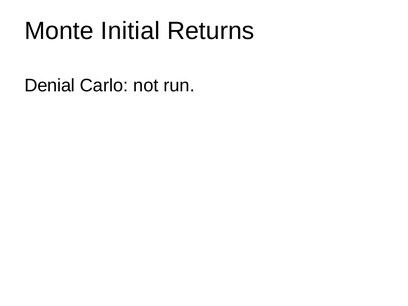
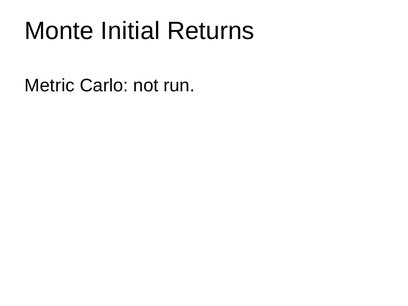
Denial: Denial -> Metric (50, 86)
